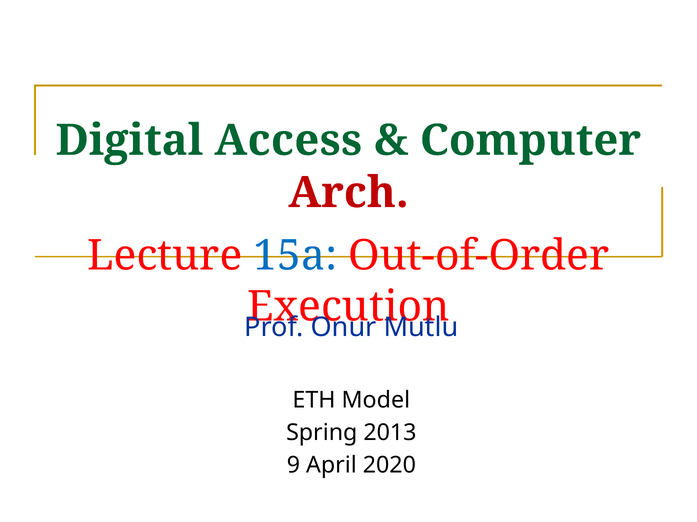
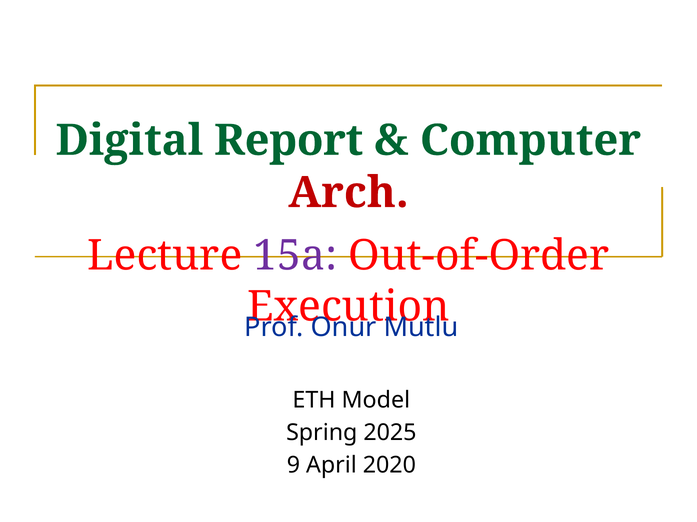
Access: Access -> Report (289, 141)
15a colour: blue -> purple (295, 256)
2013: 2013 -> 2025 (390, 433)
